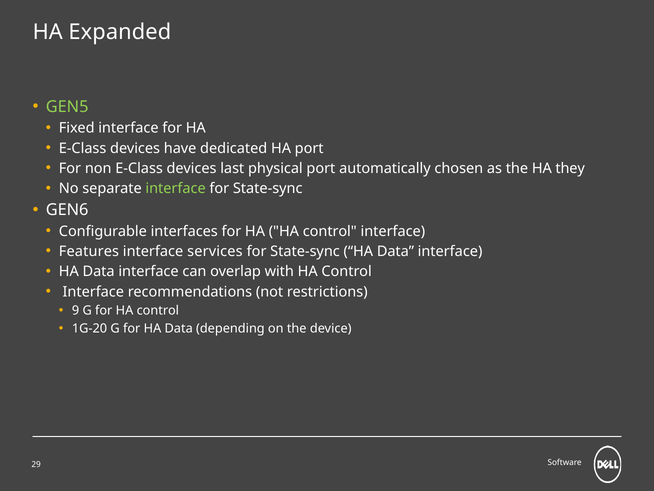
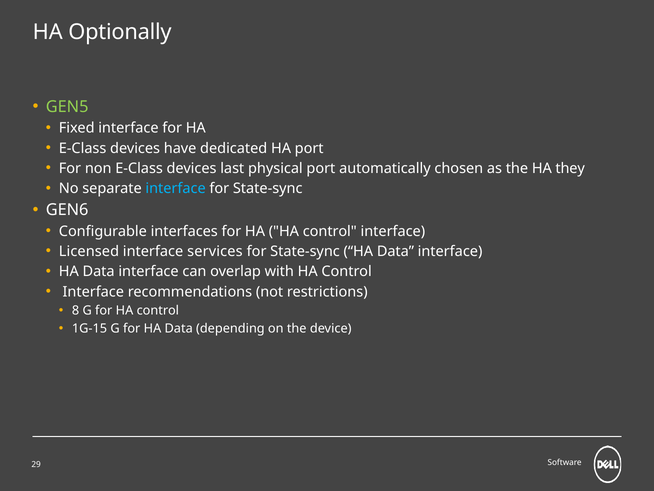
Expanded: Expanded -> Optionally (120, 32)
interface colour: light green -> light blue (176, 188)
Features: Features -> Licensed (89, 251)
9: 9 -> 8 (76, 310)
1G-20: 1G-20 -> 1G-15 (90, 328)
